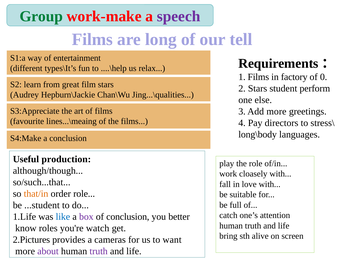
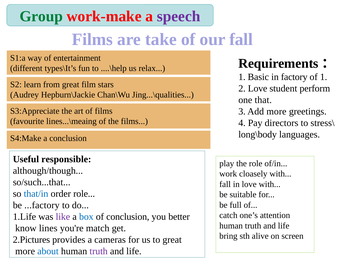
long: long -> take (161, 39)
our tell: tell -> fall (241, 39)
1 Films: Films -> Basic (258, 77)
of 0: 0 -> 1 (324, 77)
2 Stars: Stars -> Love (258, 88)
else: else -> that (263, 100)
production: production -> responsible (66, 159)
that/in colour: orange -> blue (36, 193)
...student: ...student -> ...factory (42, 205)
like colour: blue -> purple (63, 216)
box colour: purple -> blue (86, 216)
roles: roles -> lines (48, 228)
watch: watch -> match (98, 228)
to want: want -> great (172, 239)
about colour: purple -> blue (48, 251)
